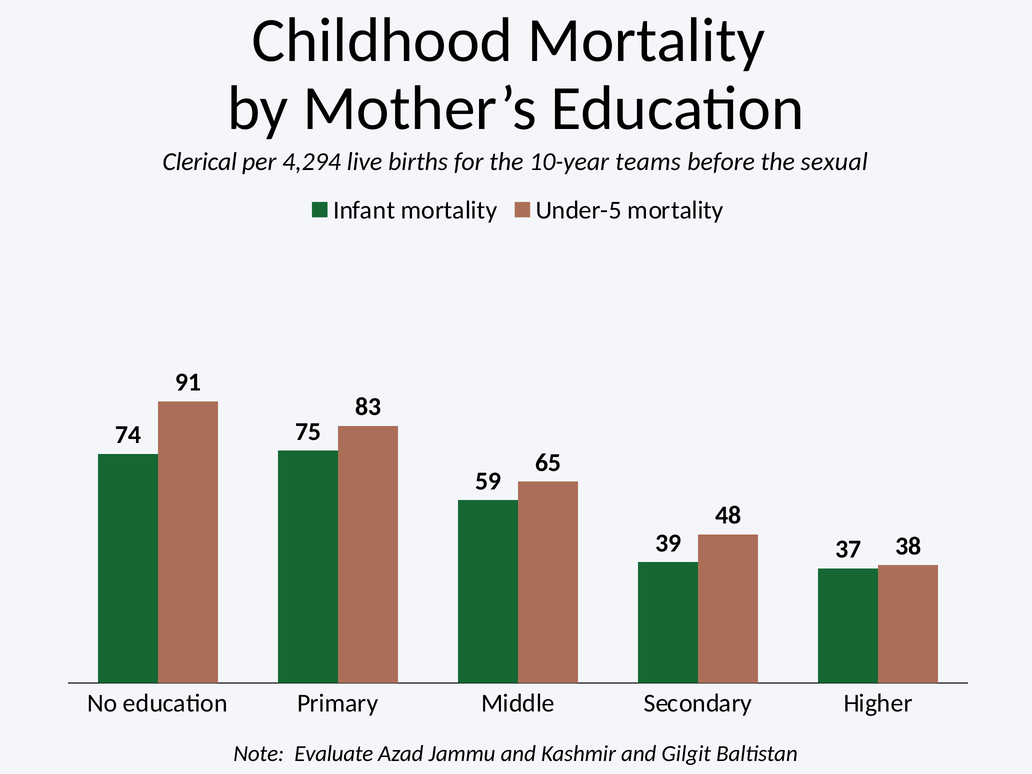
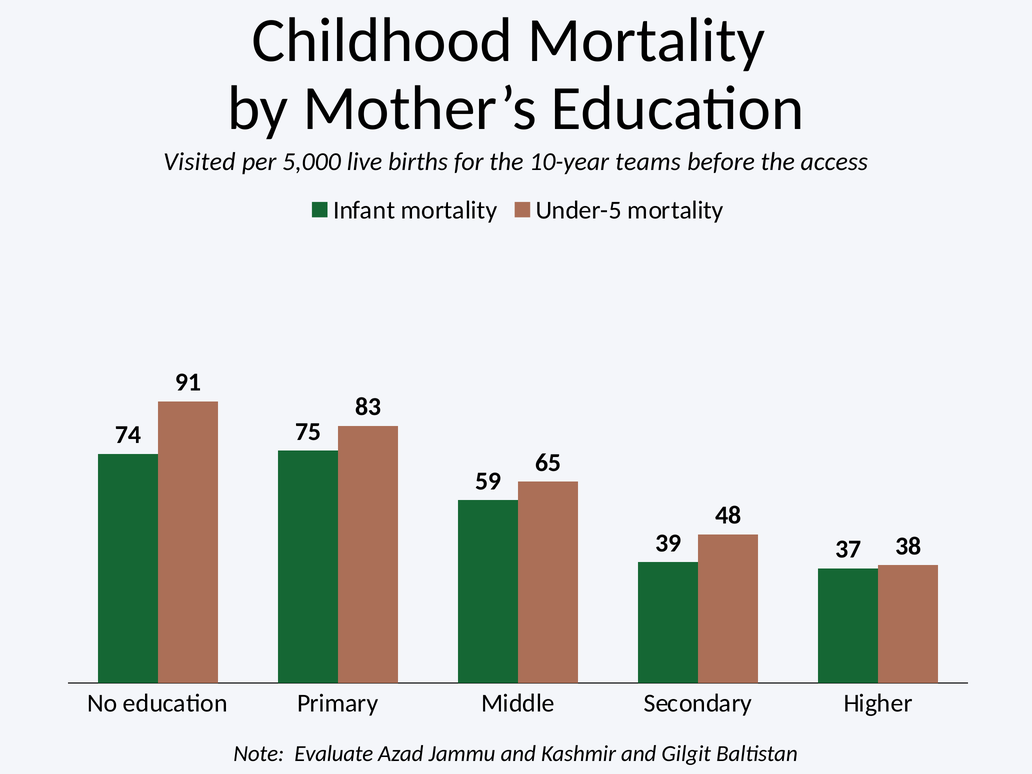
Clerical: Clerical -> Visited (199, 162)
4,294: 4,294 -> 5,000 (312, 162)
sexual: sexual -> access (834, 162)
